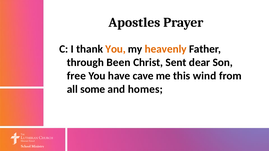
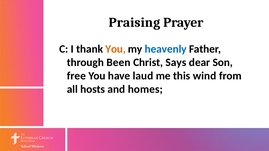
Apostles: Apostles -> Praising (134, 23)
heavenly colour: orange -> blue (166, 49)
Sent: Sent -> Says (176, 63)
cave: cave -> laud (143, 76)
some: some -> hosts (93, 89)
